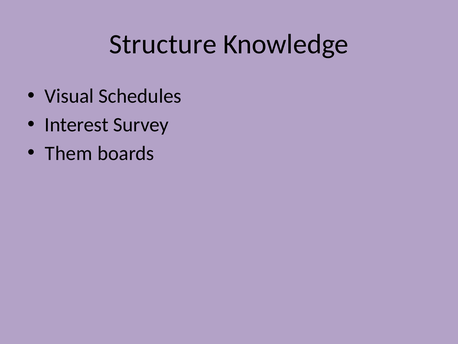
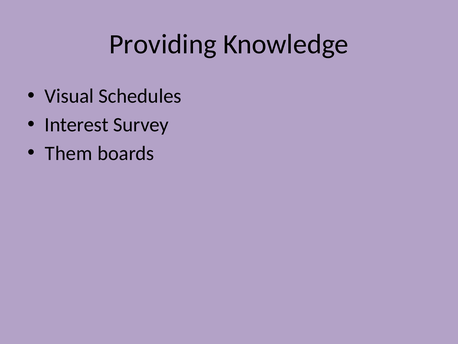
Structure: Structure -> Providing (163, 44)
